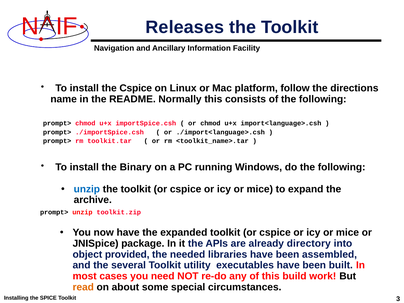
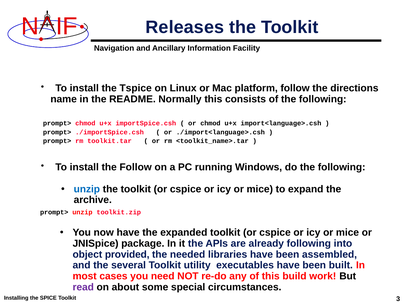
the Cspice: Cspice -> Tspice (136, 88)
the Binary: Binary -> Follow (136, 167)
already directory: directory -> following (309, 244)
read colour: orange -> purple (83, 287)
